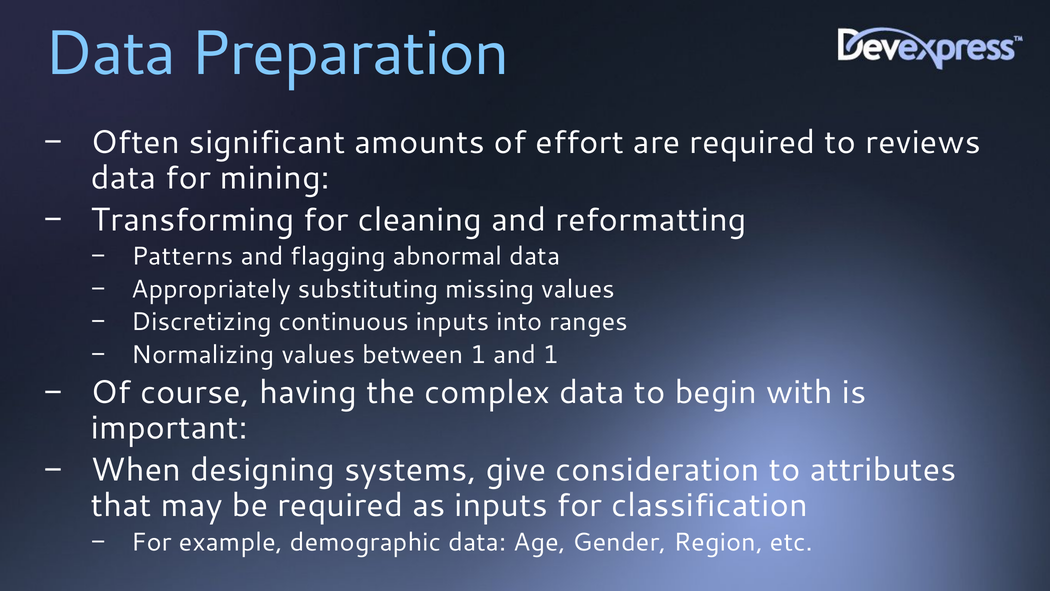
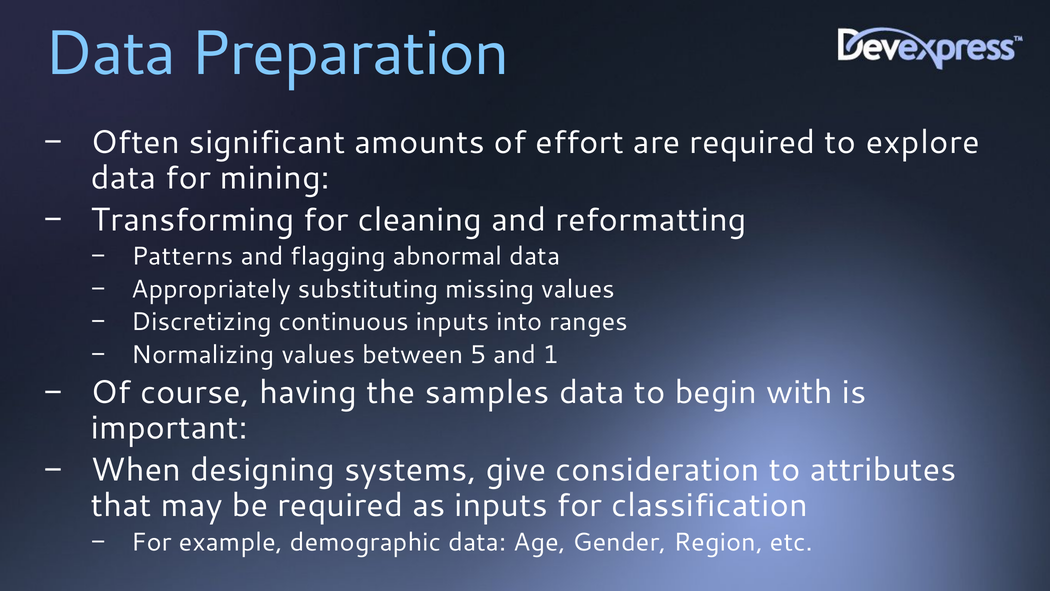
reviews: reviews -> explore (923, 142)
between 1: 1 -> 5 (478, 354)
complex: complex -> samples (487, 392)
